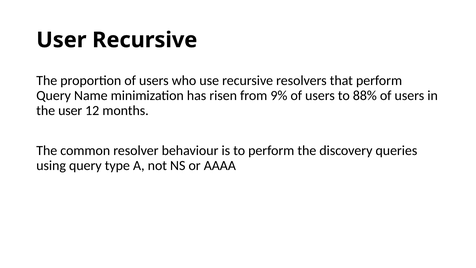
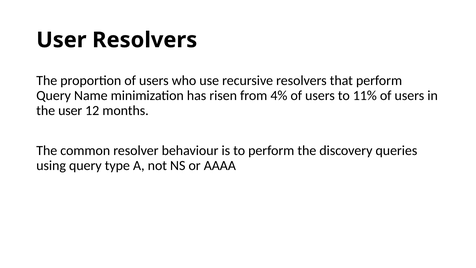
User Recursive: Recursive -> Resolvers (145, 40)
9%: 9% -> 4% (279, 95)
88%: 88% -> 11% (365, 95)
